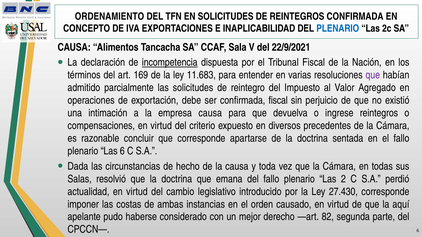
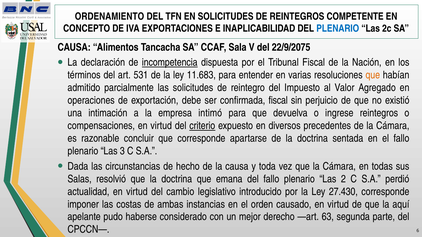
REINTEGROS CONFIRMADA: CONFIRMADA -> COMPETENTE (355, 16)
22/9/2021: 22/9/2021 -> 22/9/2075 (291, 47)
169: 169 -> 531 (141, 75)
que colour: purple -> orange (373, 75)
empresa causa: causa -> intimó (210, 113)
criterio underline: none -> present (202, 126)
Las 6: 6 -> 3 (122, 151)
82: 82 -> 63 (328, 217)
